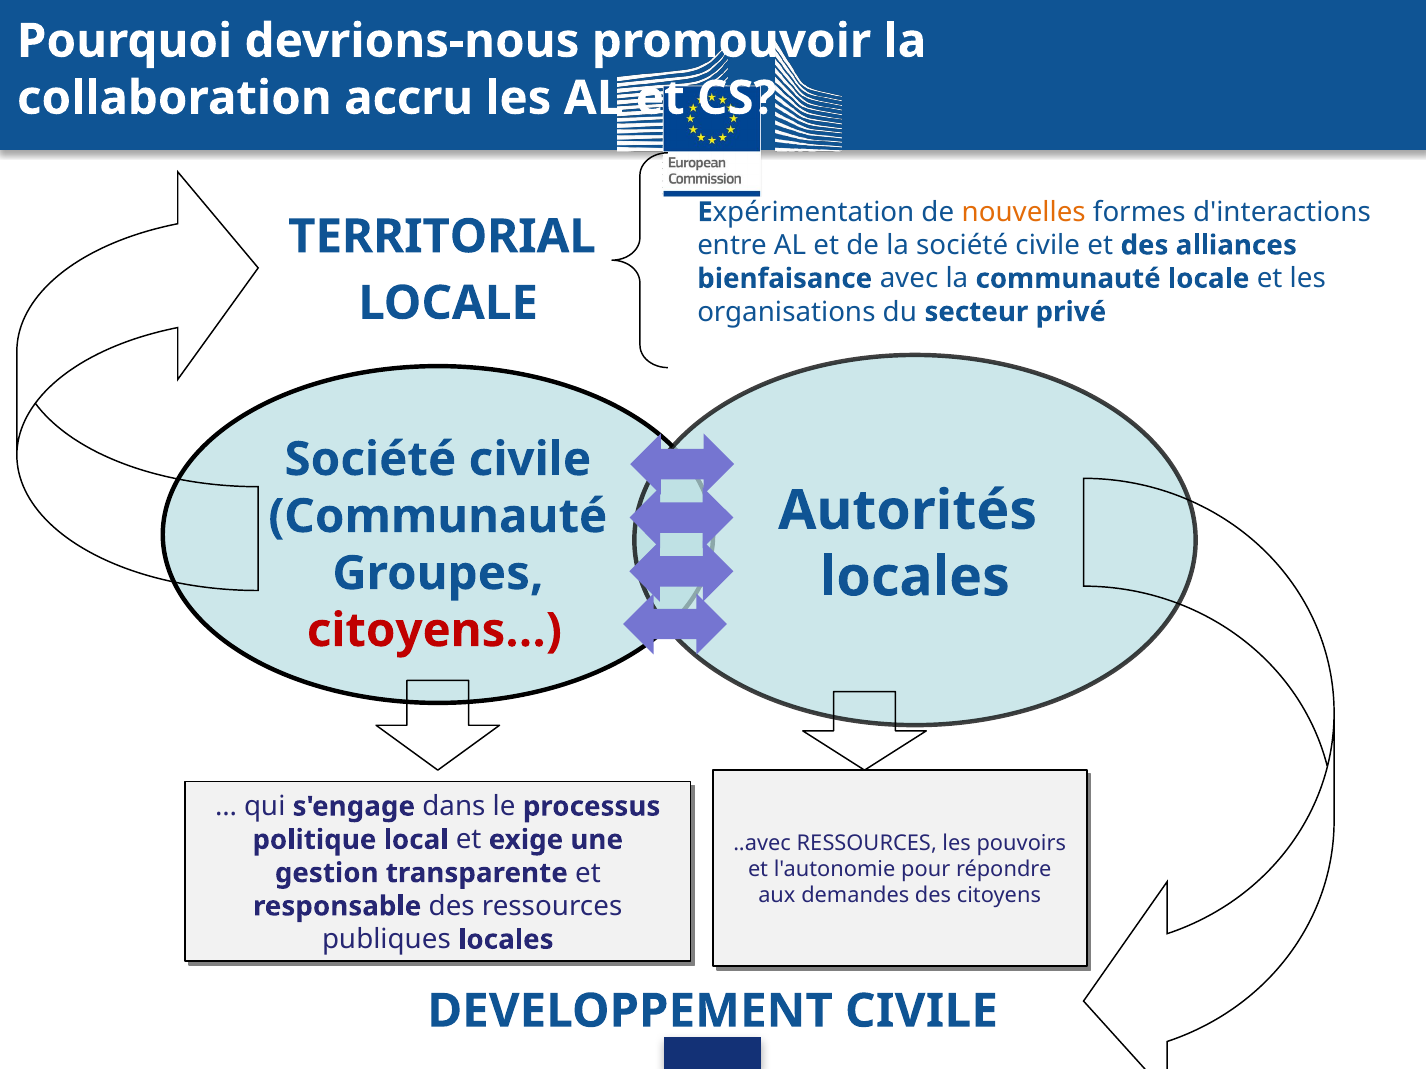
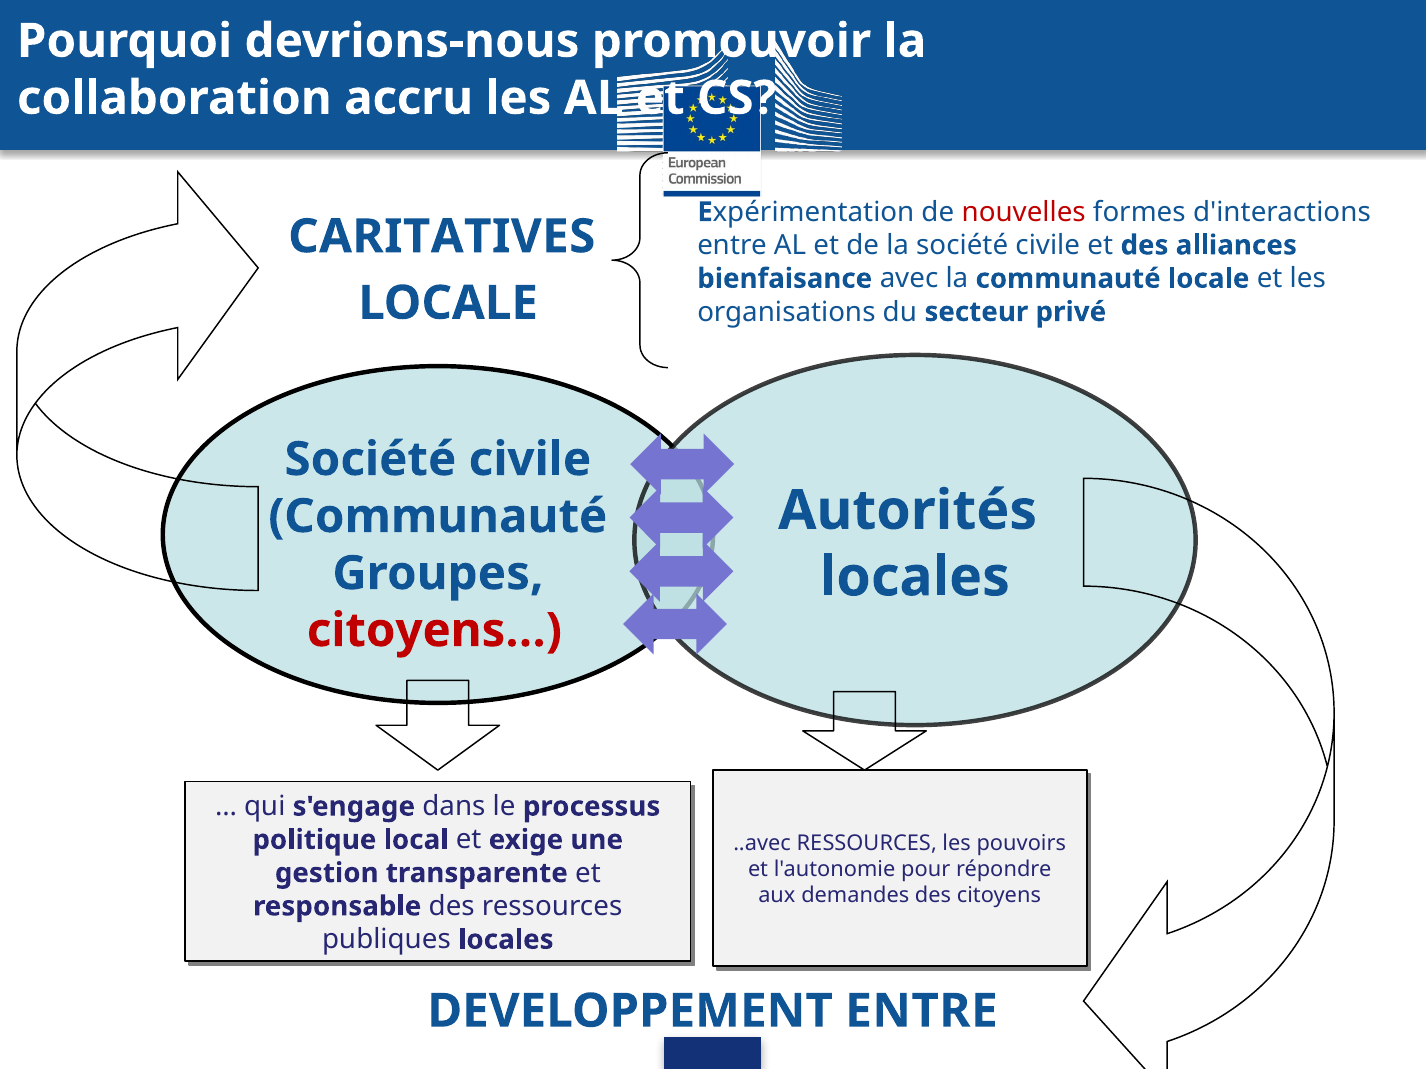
nouvelles colour: orange -> red (1024, 212)
TERRITORIAL: TERRITORIAL -> CARITATIVES (442, 237)
DEVELOPPEMENT CIVILE: CIVILE -> ENTRE (921, 1012)
